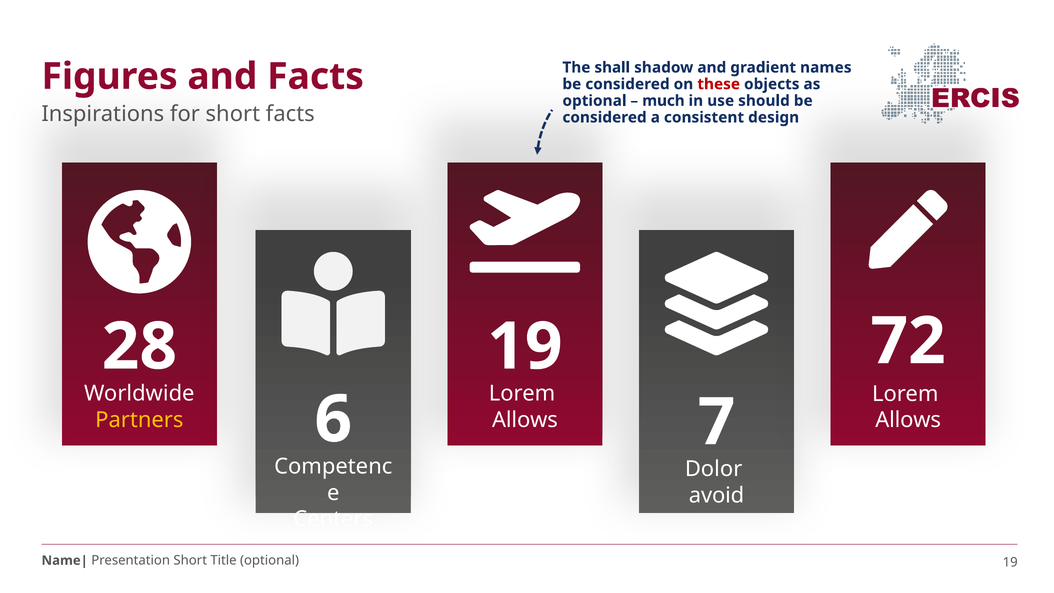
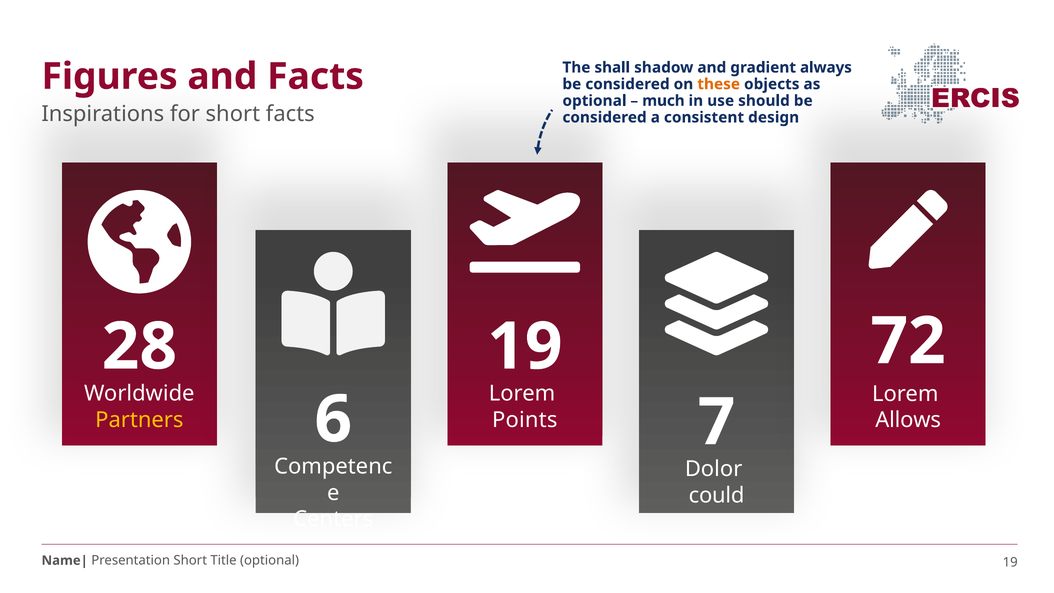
names: names -> always (826, 68)
these colour: red -> orange (719, 84)
Allows: Allows -> Points (525, 420)
avoid: avoid -> could (717, 495)
